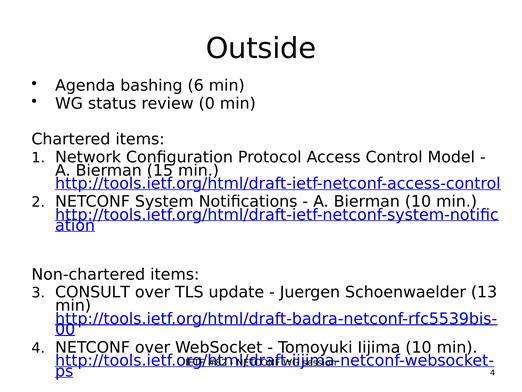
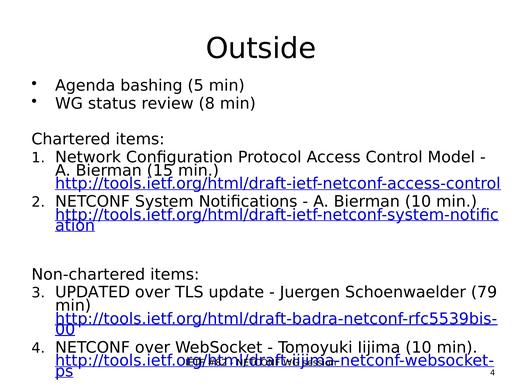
6: 6 -> 5 (196, 86)
0: 0 -> 8 (207, 103)
CONSULT: CONSULT -> UPDATED (93, 292)
13: 13 -> 79 (484, 292)
